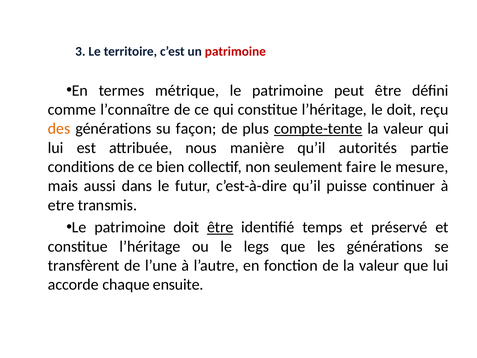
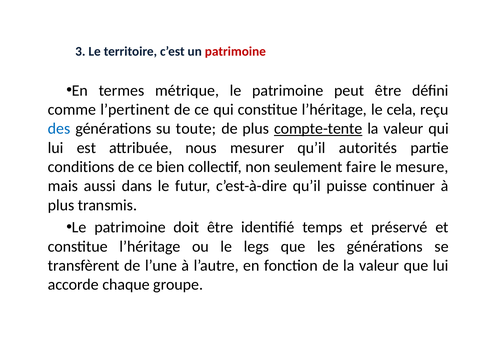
l’connaître: l’connaître -> l’pertinent (135, 110)
le doit: doit -> cela (402, 110)
des colour: orange -> blue (59, 129)
façon: façon -> toute (196, 129)
manière: manière -> mesurer (257, 148)
etre: etre -> plus (61, 205)
être underline: present -> none (220, 227)
ensuite: ensuite -> groupe (178, 284)
